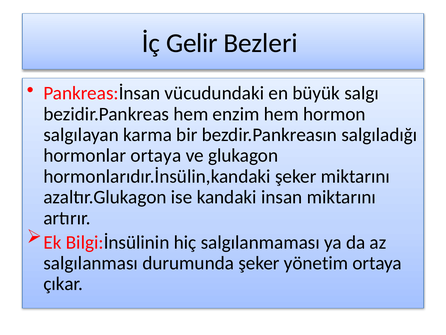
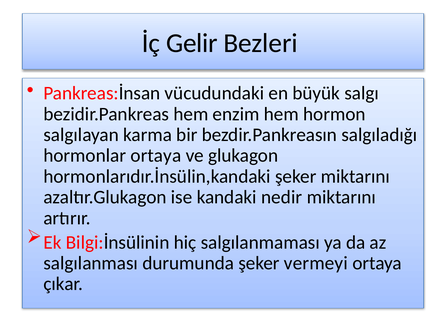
insan: insan -> nedir (282, 197)
yönetim: yönetim -> vermeyi (316, 263)
